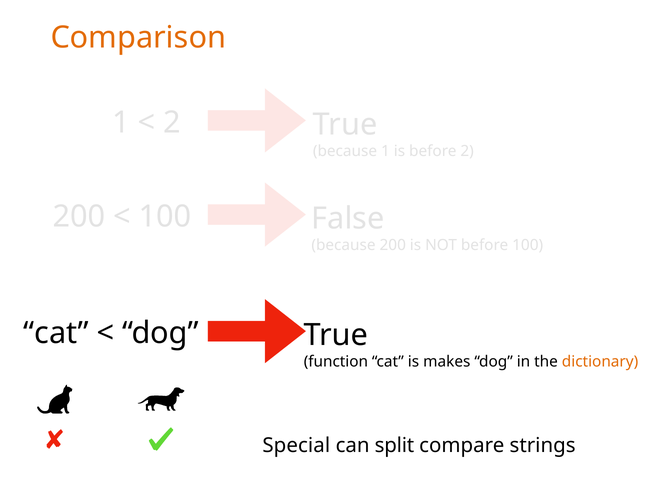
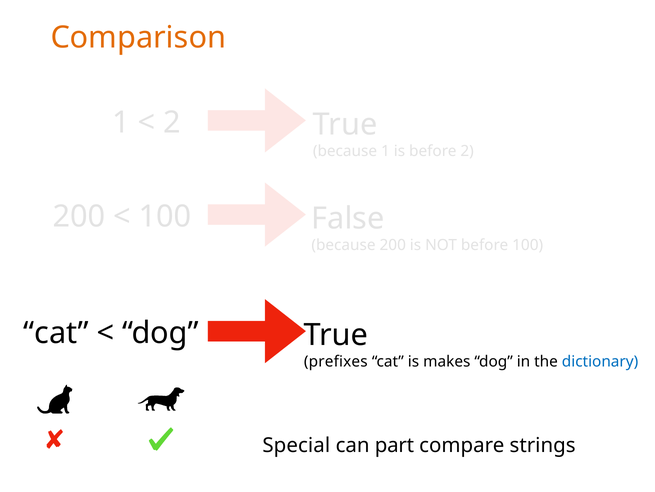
function: function -> prefixes (336, 361)
dictionary colour: orange -> blue (600, 361)
split: split -> part (394, 445)
